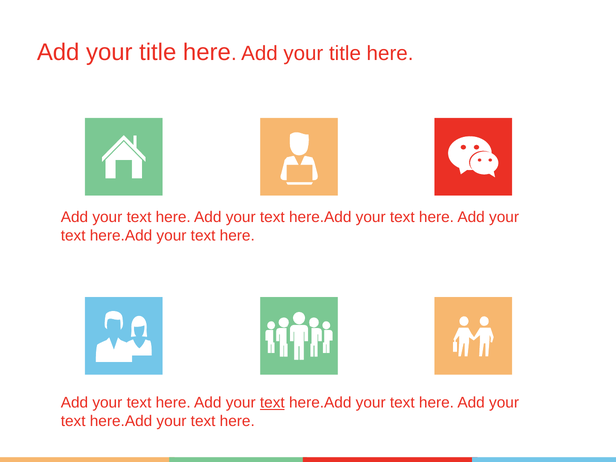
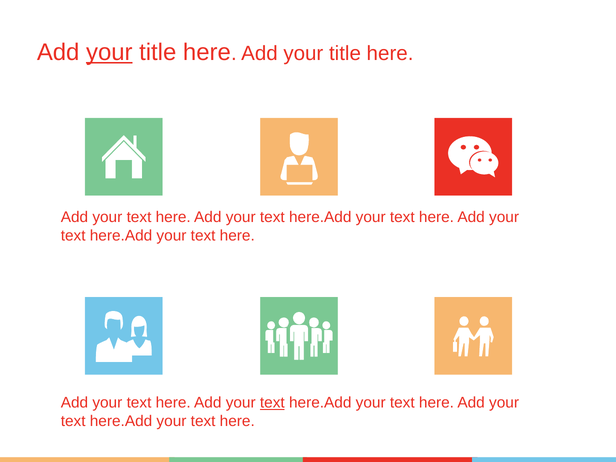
your underline: none -> present (109, 52)
